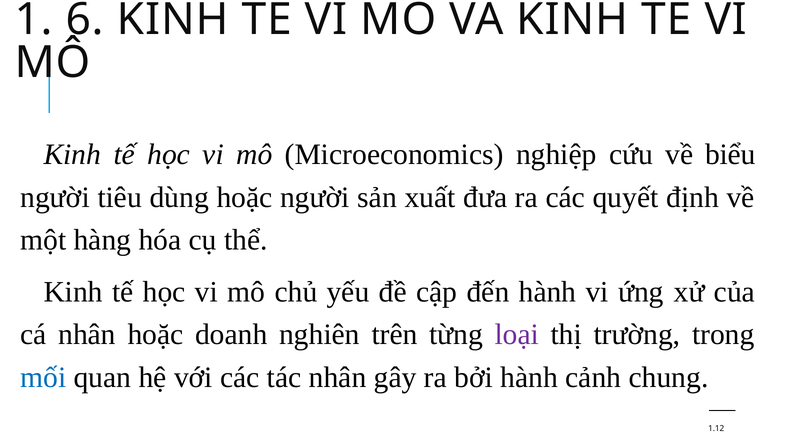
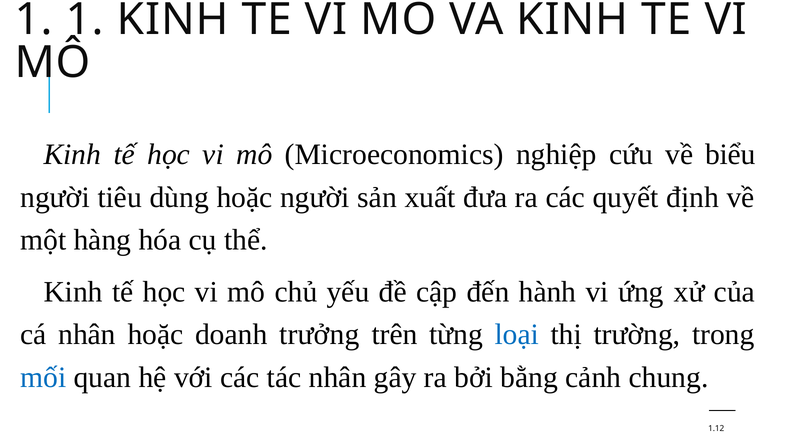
1 6: 6 -> 1 (85, 20)
nghiên: nghiên -> trưởng (319, 334)
loại colour: purple -> blue (517, 334)
bởi hành: hành -> bằng (529, 377)
